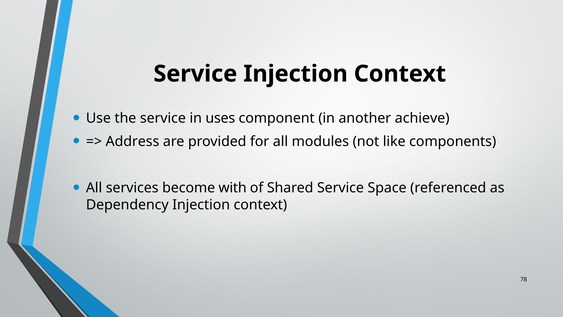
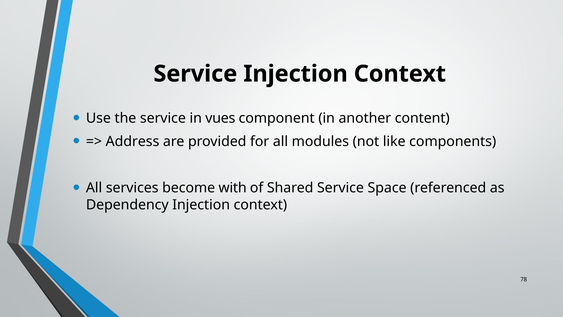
uses: uses -> vues (220, 118)
achieve: achieve -> content (422, 118)
